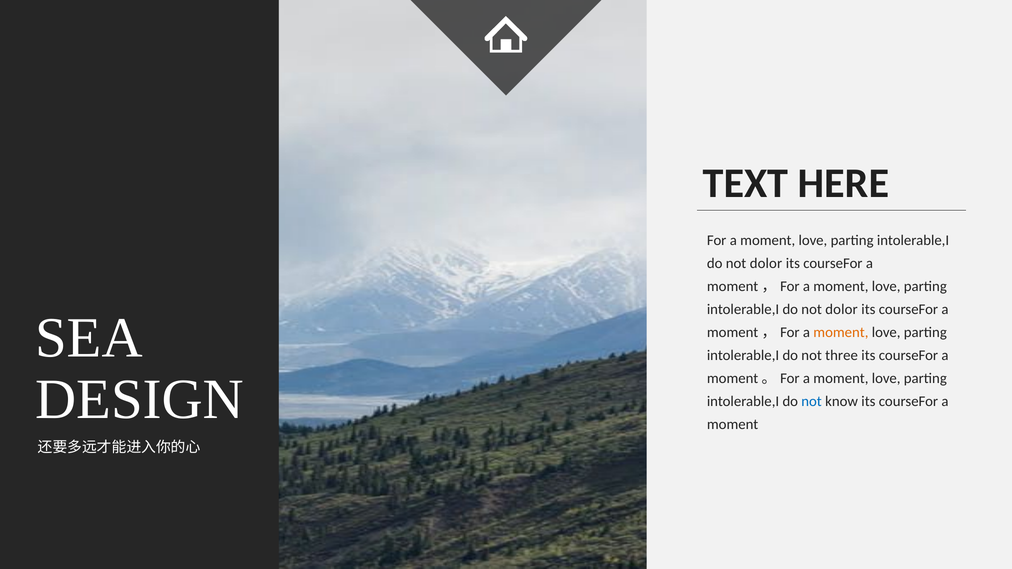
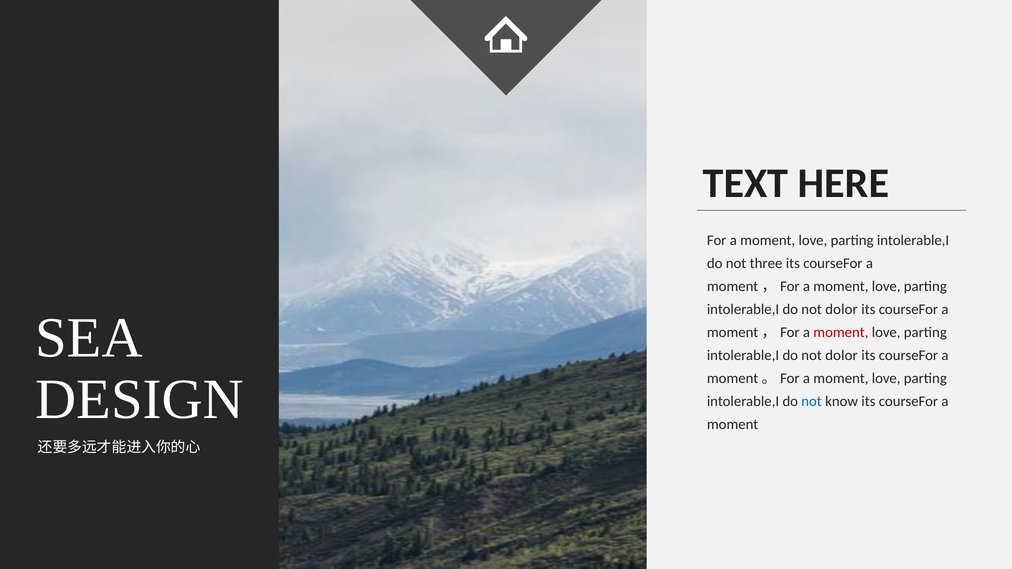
dolor: dolor -> three (766, 263)
moment colour: orange -> red (841, 332)
three: three -> dolor (842, 355)
